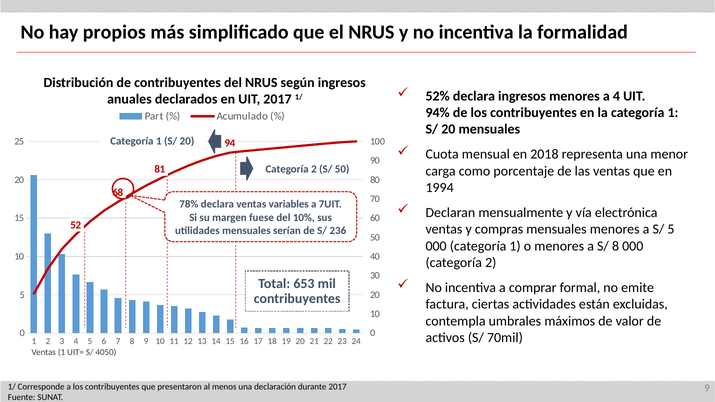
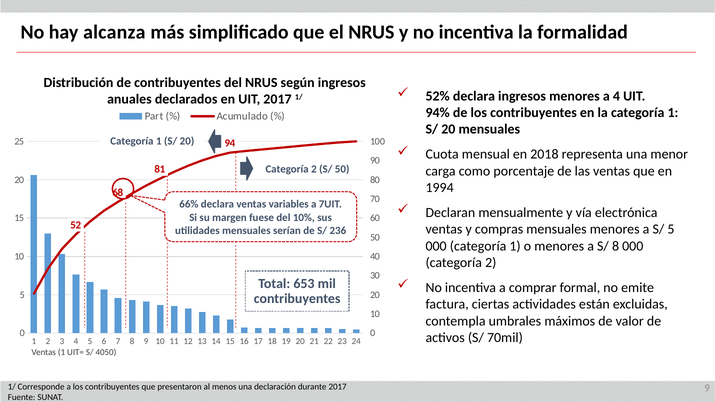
propios: propios -> alcanza (114, 32)
78%: 78% -> 66% (189, 204)
